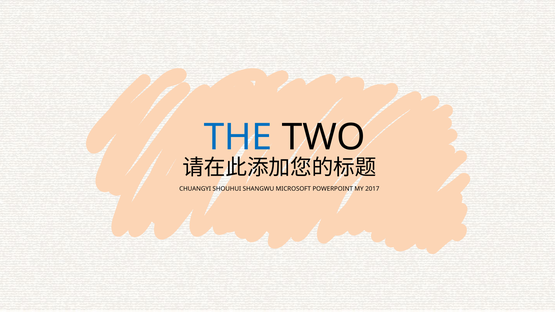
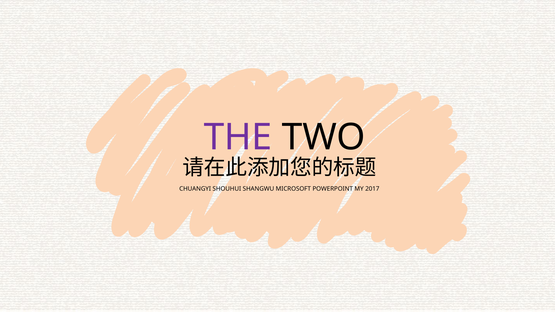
THE colour: blue -> purple (238, 138)
